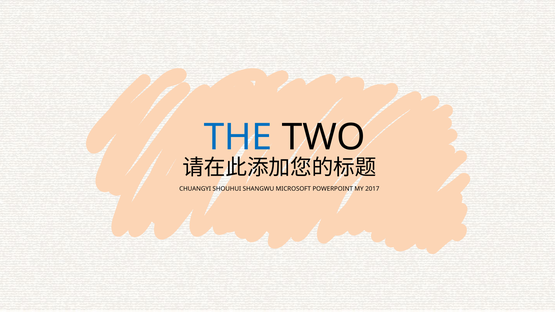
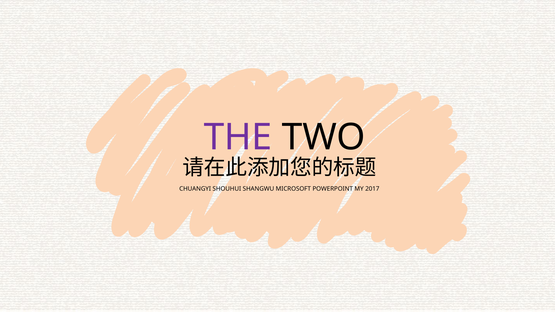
THE colour: blue -> purple (238, 138)
